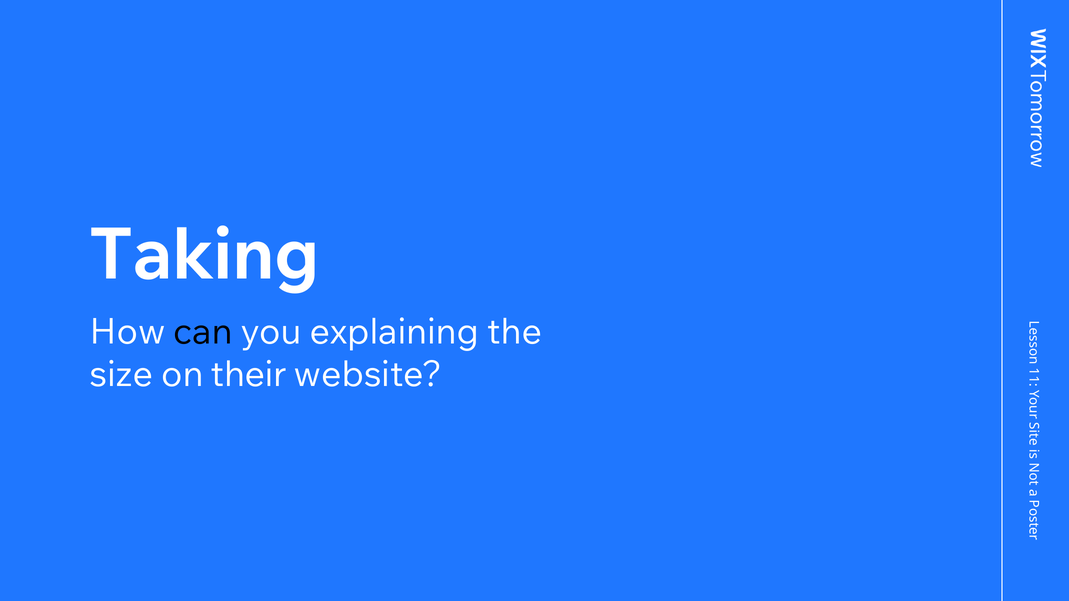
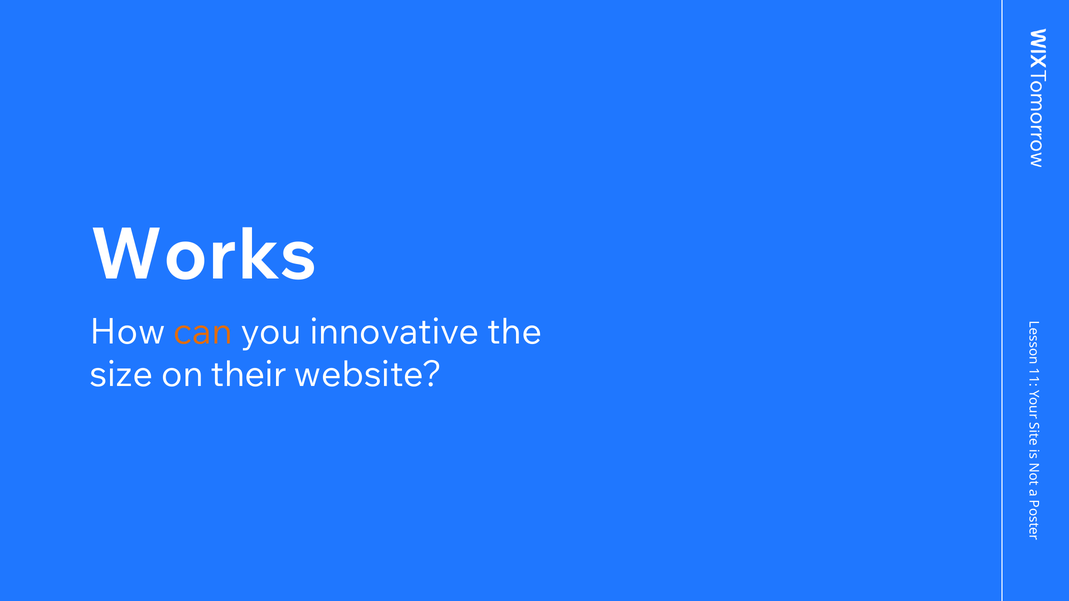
Taking: Taking -> Works (204, 255)
can colour: black -> orange (203, 332)
explaining: explaining -> innovative (395, 332)
